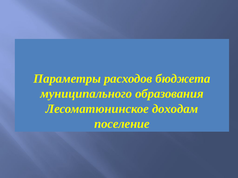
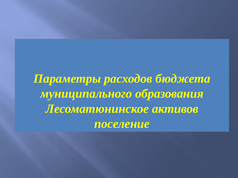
доходам: доходам -> активов (175, 109)
